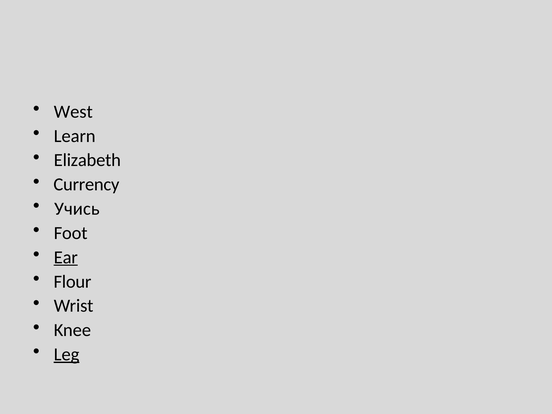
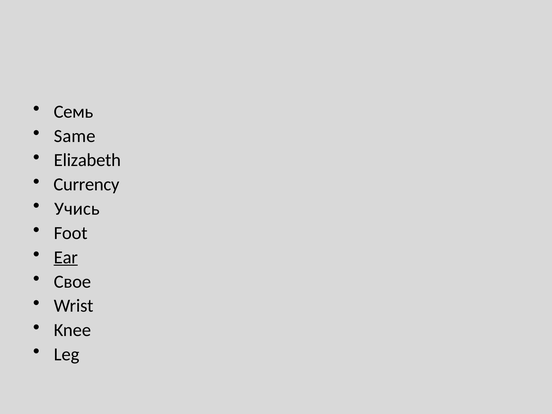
West: West -> Семь (73, 112)
Learn: Learn -> Same (75, 136)
Flour: Flour -> Свое (72, 282)
Leg underline: present -> none (67, 354)
